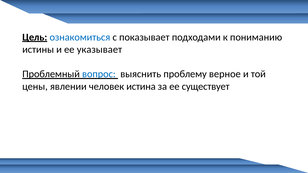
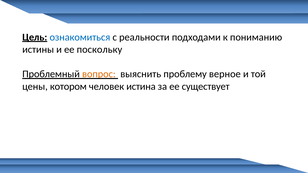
показывает: показывает -> реальности (144, 37)
указывает: указывает -> поскольку (99, 50)
вопрос colour: blue -> orange (99, 74)
явлении: явлении -> котором (68, 87)
